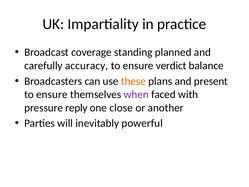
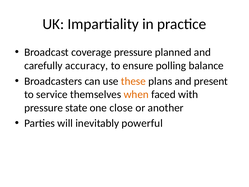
coverage standing: standing -> pressure (133, 52)
verdict: verdict -> polling (171, 66)
ensure: ensure -> service (52, 94)
when colour: purple -> orange (136, 94)
reply: reply -> state (76, 108)
